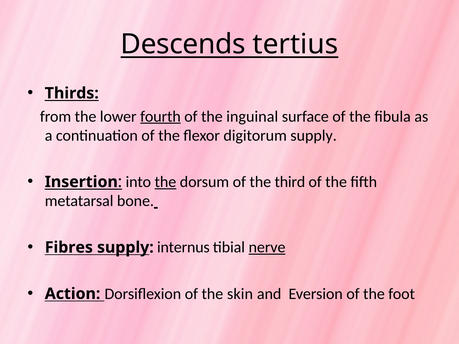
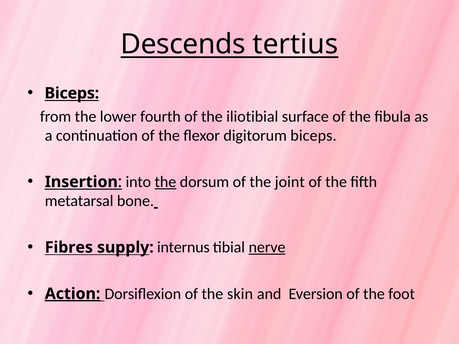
Thirds: Thirds -> Biceps (72, 93)
fourth underline: present -> none (160, 117)
inguinal: inguinal -> iliotibial (252, 117)
digitorum supply: supply -> biceps (314, 136)
third: third -> joint (290, 182)
Action underline: none -> present (73, 294)
